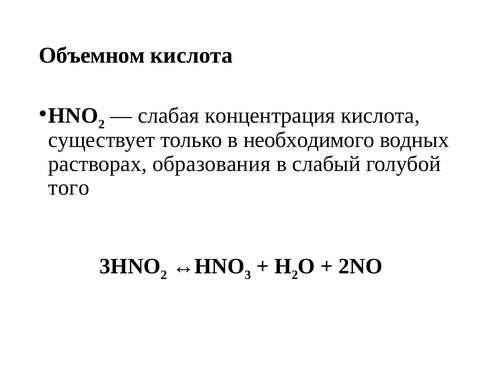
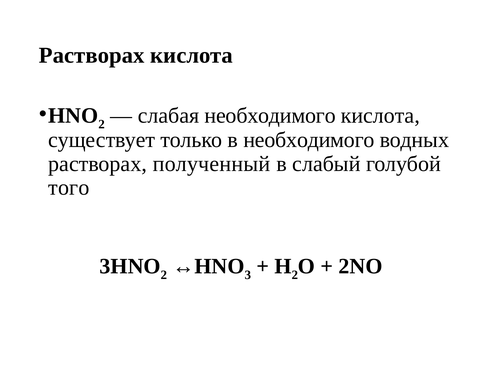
Объемном: Объемном -> Растворах (92, 56)
слабая концентрация: концентрация -> необходимого (270, 116)
образования: образования -> полученный (211, 164)
